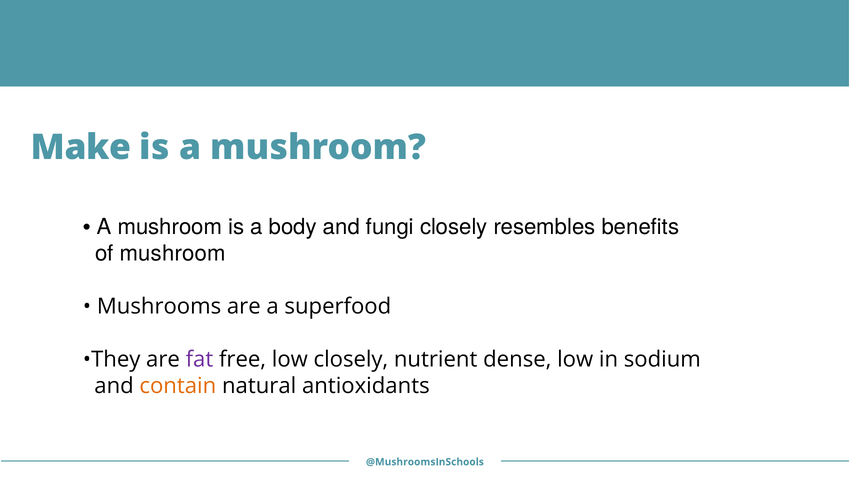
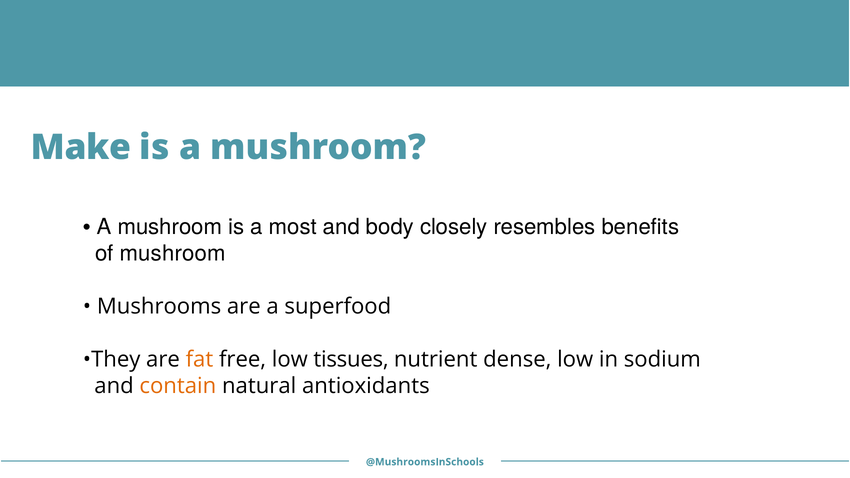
body: body -> most (293, 227)
fungi: fungi -> body (390, 227)
fat colour: purple -> orange (199, 360)
low closely: closely -> tissues (351, 360)
